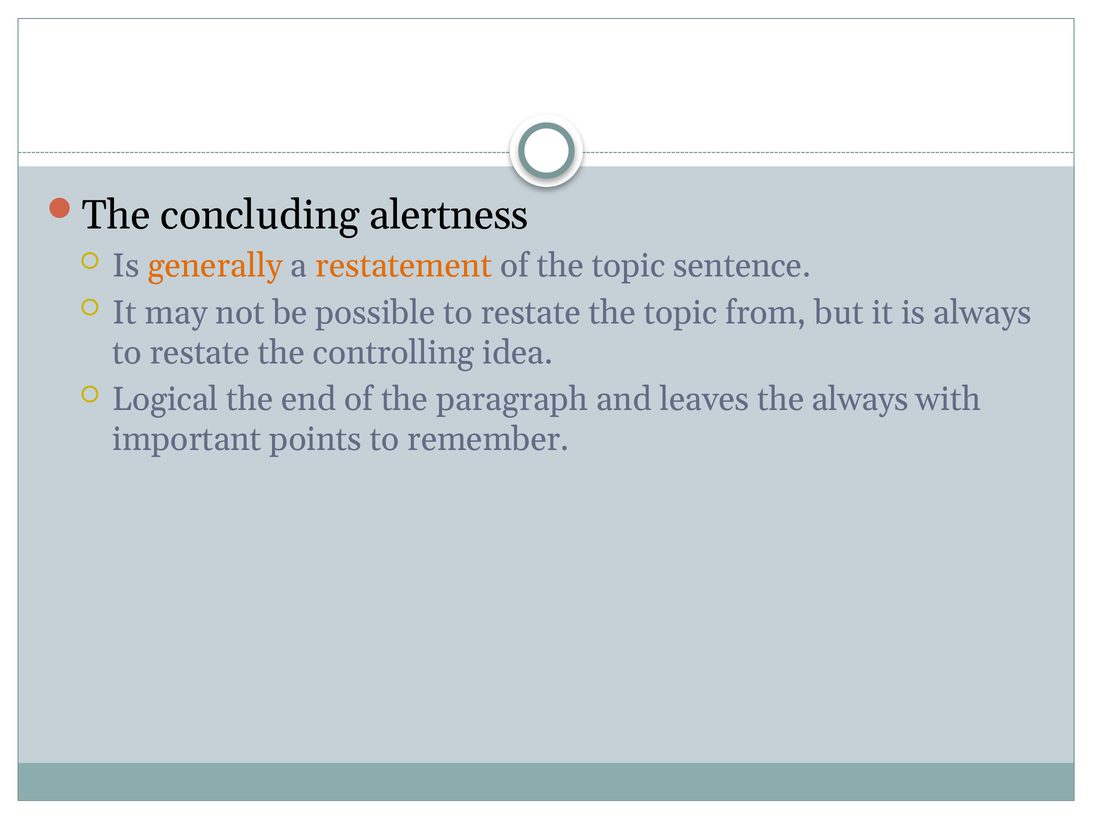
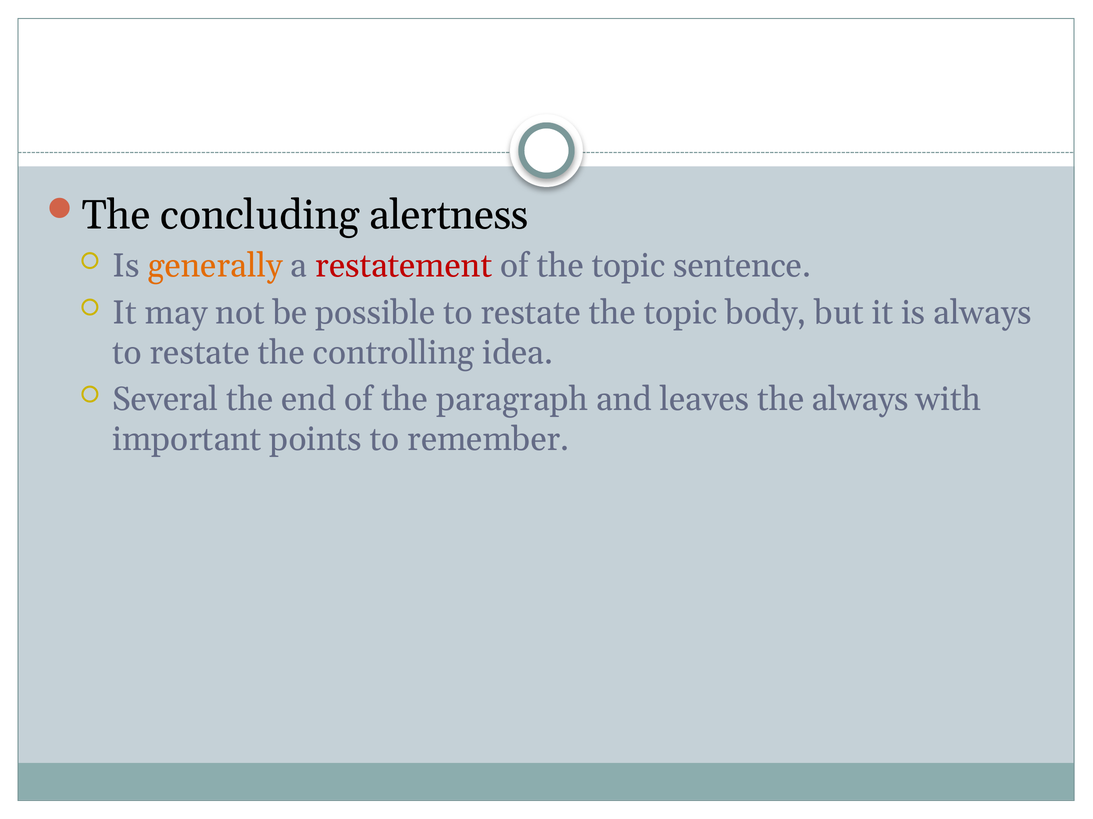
restatement colour: orange -> red (404, 266)
from: from -> body (766, 313)
Logical: Logical -> Several (165, 400)
